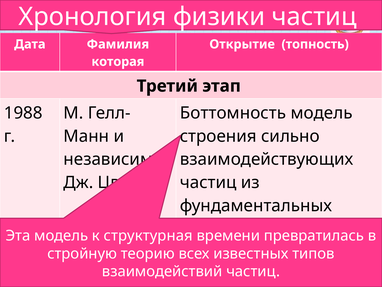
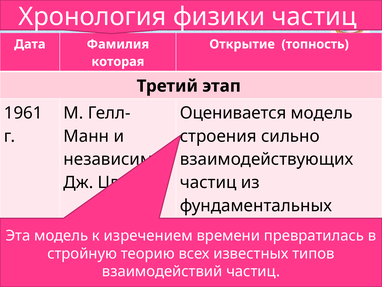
1988: 1988 -> 1961 (23, 113)
Боттомность: Боттомность -> Оценивается (233, 113)
структурная: структурная -> изречением (148, 235)
